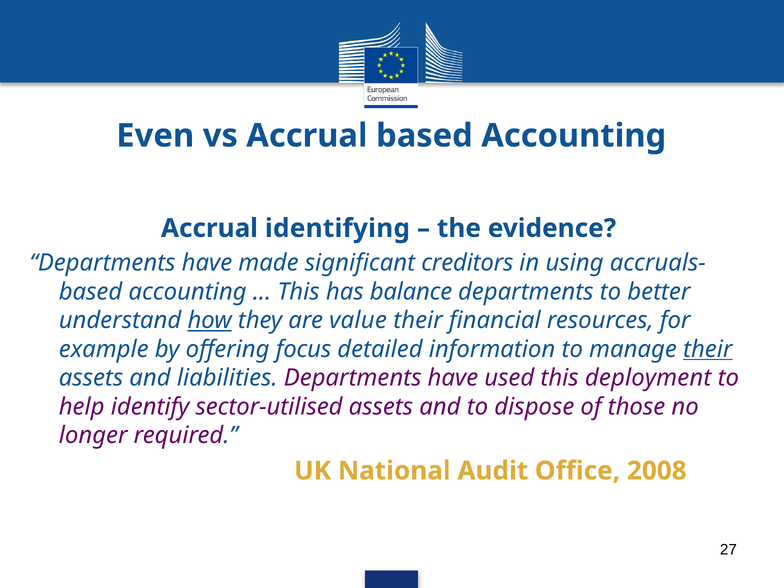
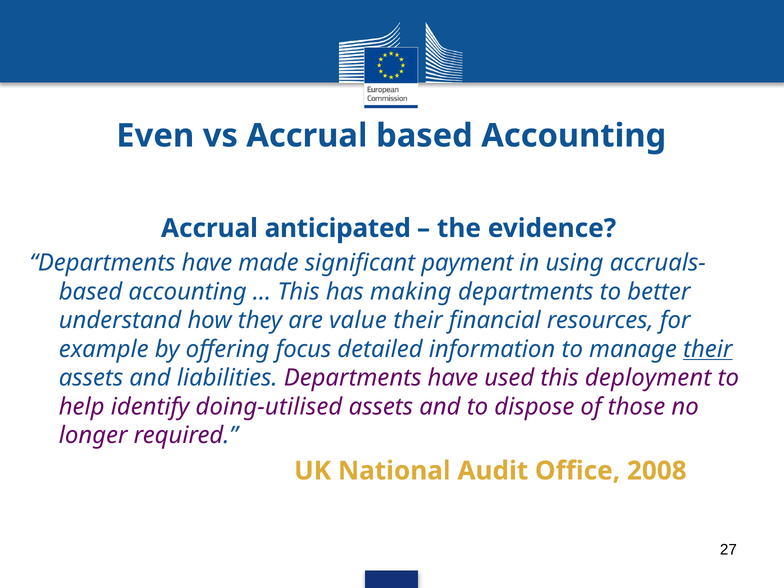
identifying: identifying -> anticipated (338, 228)
creditors: creditors -> payment (467, 263)
balance: balance -> making (411, 292)
how underline: present -> none (210, 320)
sector-utilised: sector-utilised -> doing-utilised (269, 407)
